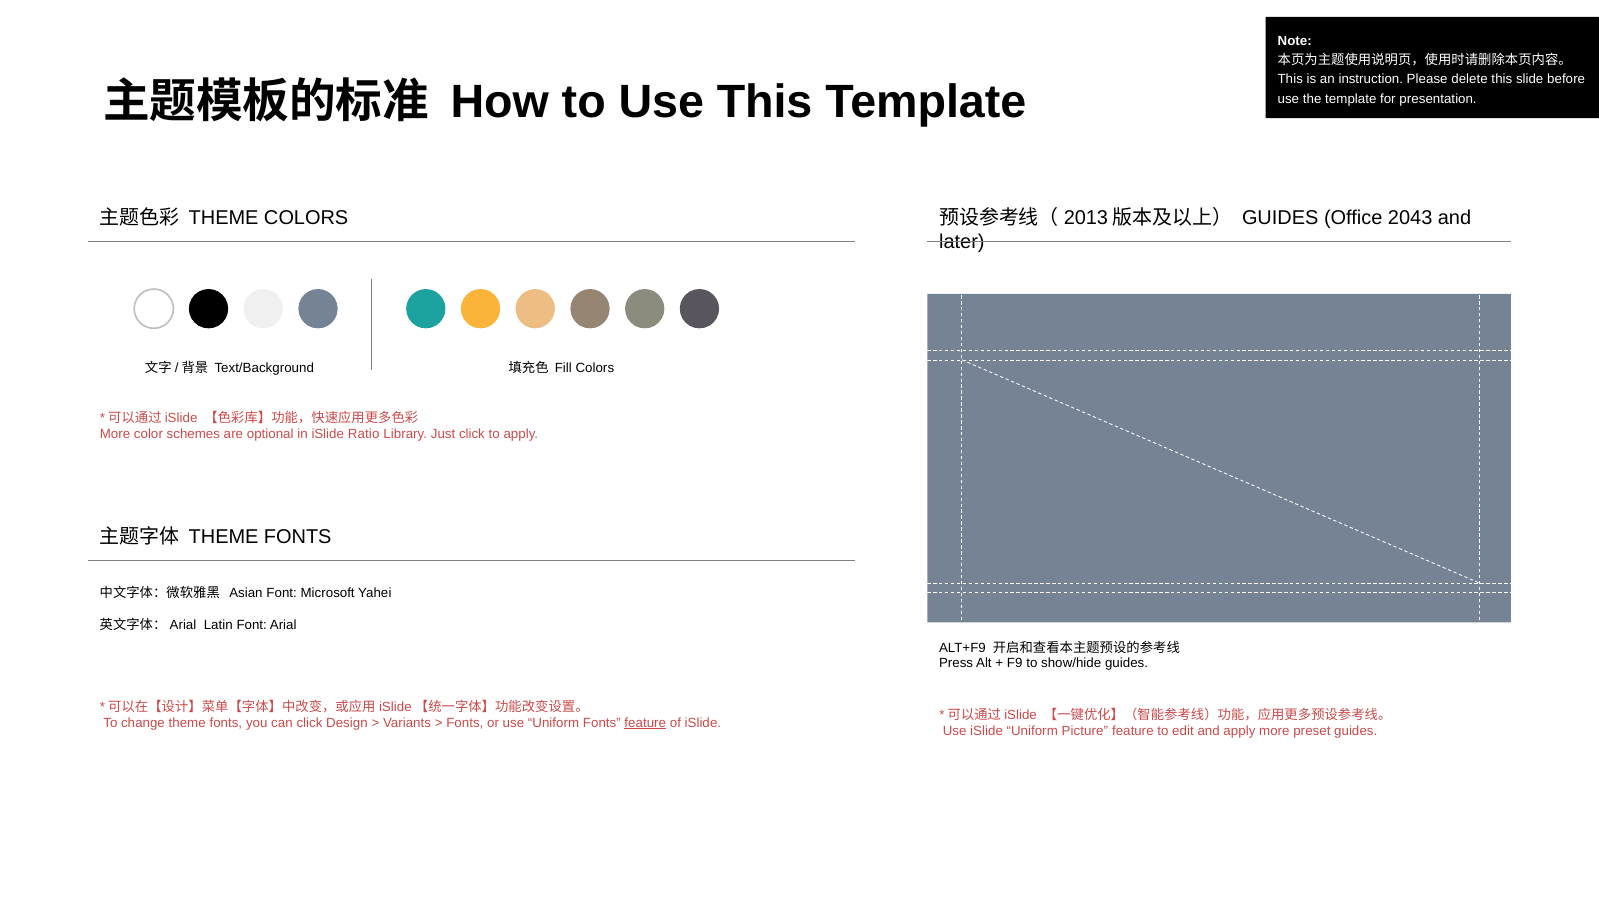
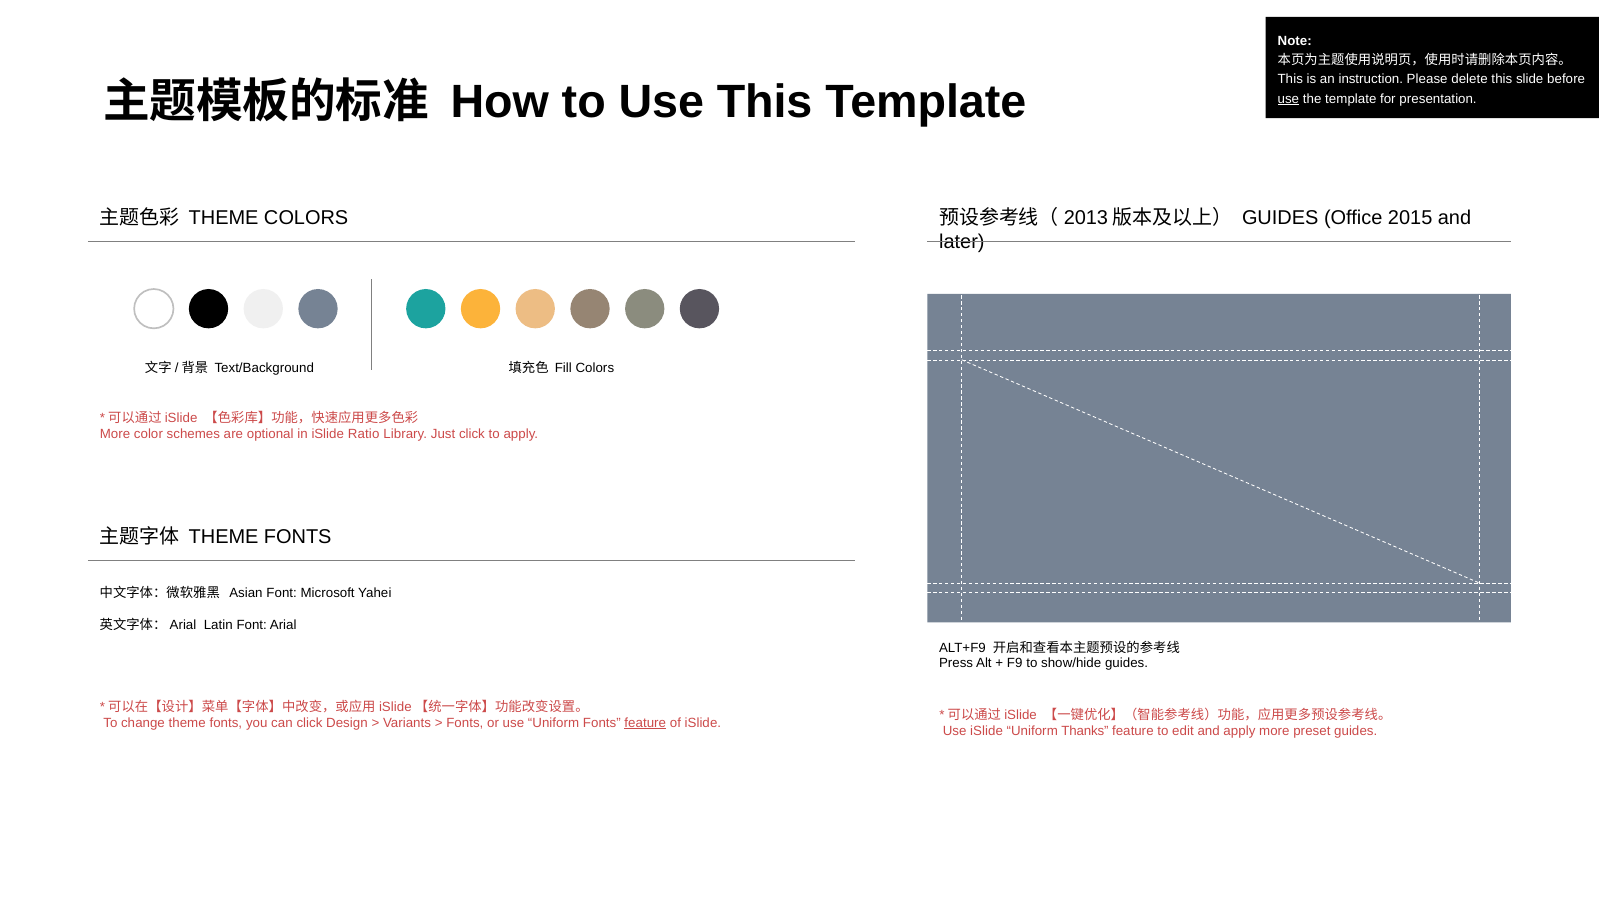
use underline: none -> present (1288, 99)
2043: 2043 -> 2015 (1410, 218)
Picture: Picture -> Thanks (1085, 731)
